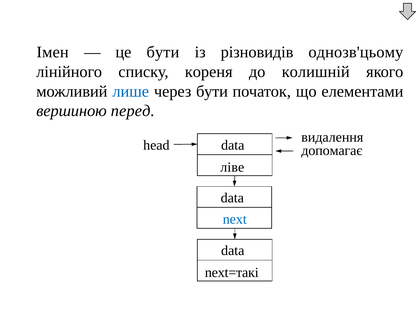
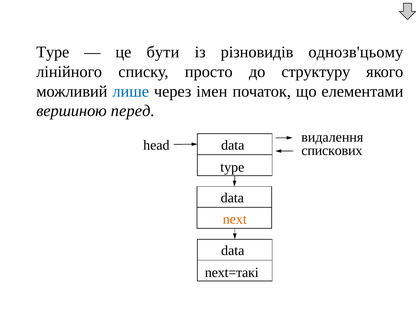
Імен: Імен -> Type (53, 52)
кореня: кореня -> просто (209, 72)
колишній: колишній -> структуру (316, 72)
через бути: бути -> імен (212, 91)
допомагає: допомагає -> спискових (332, 151)
ліве: ліве -> type (232, 167)
next colour: blue -> orange (235, 220)
